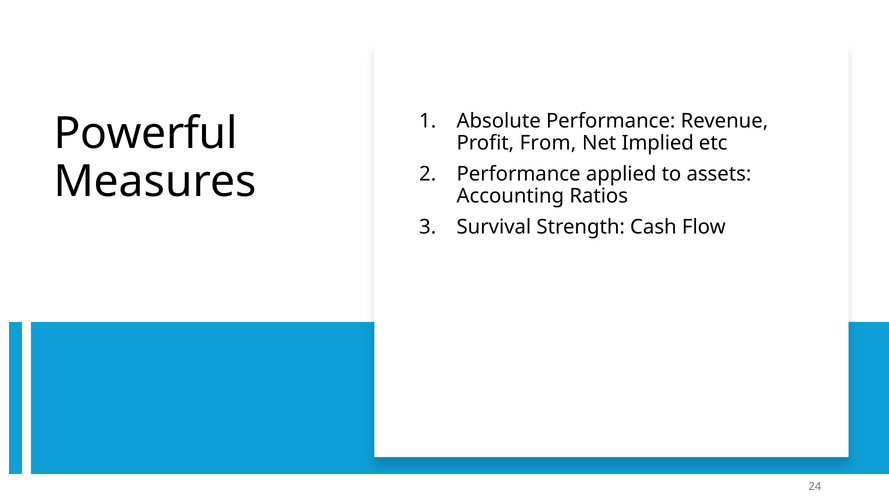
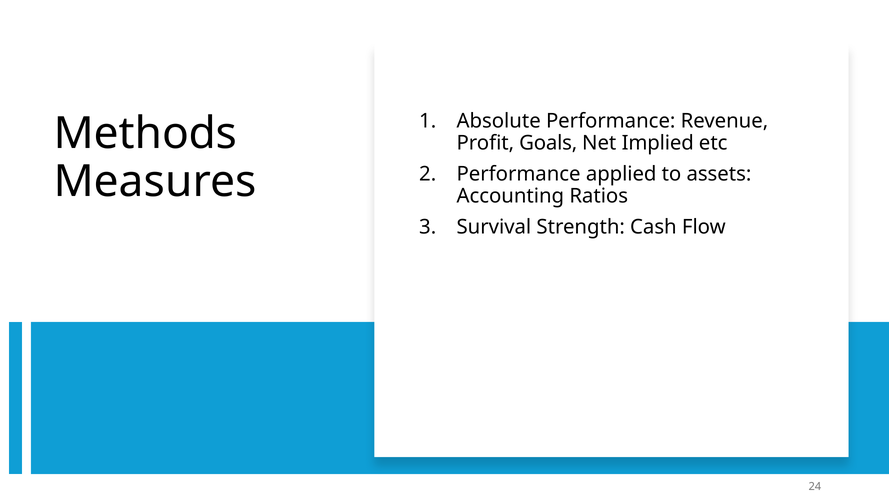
Powerful: Powerful -> Methods (145, 134)
From: From -> Goals (548, 143)
